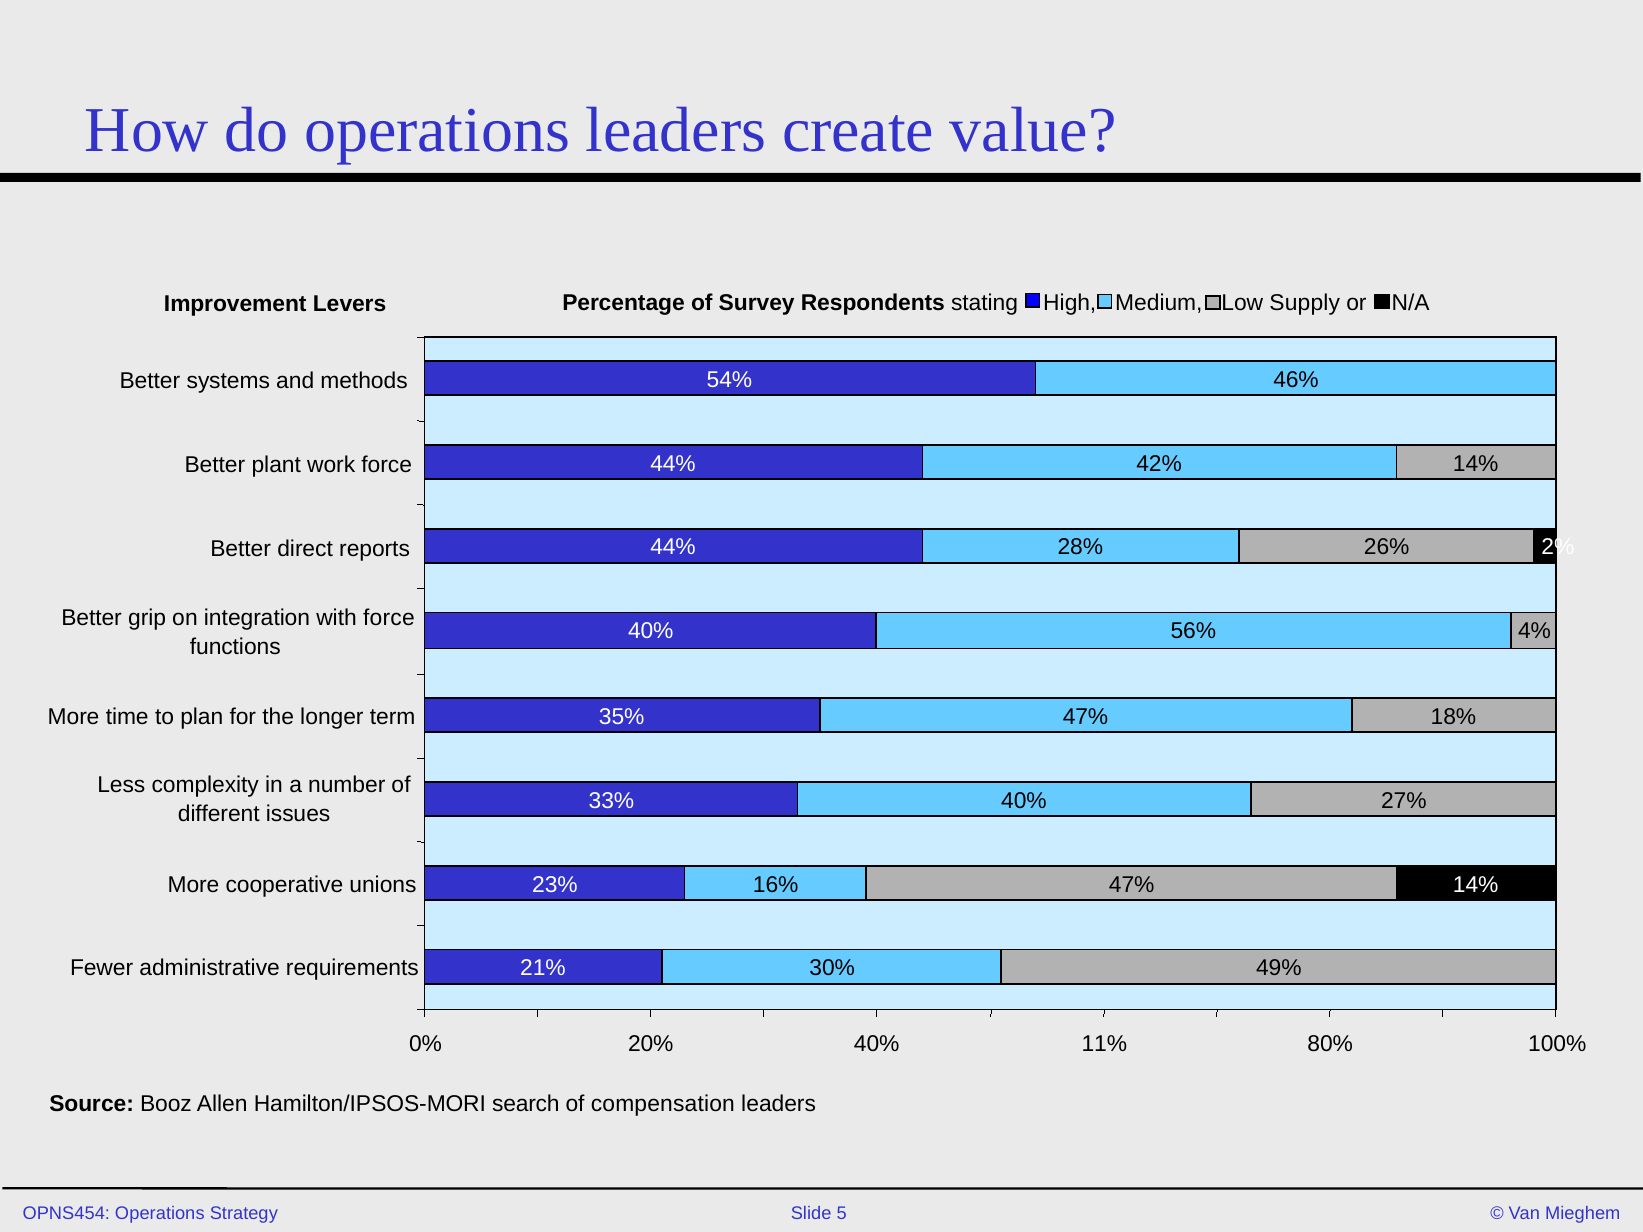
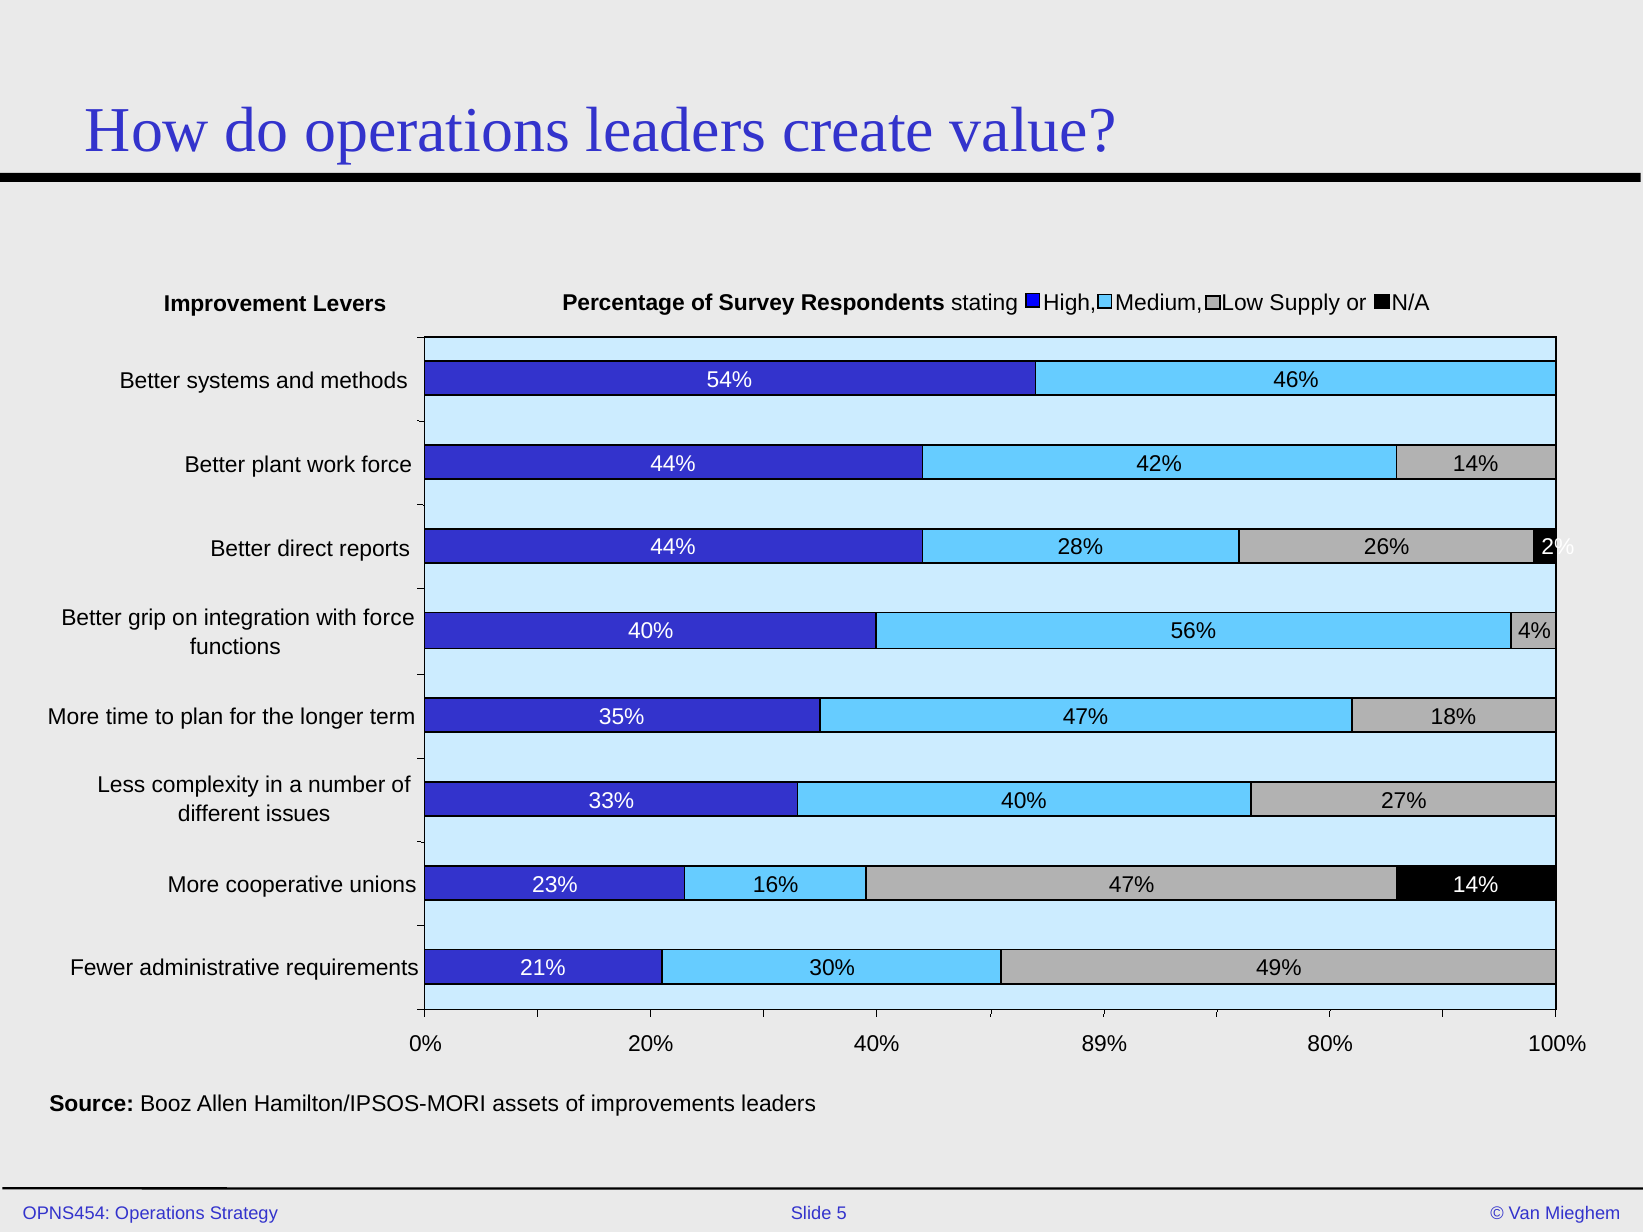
11%: 11% -> 89% (1104, 1044)
search: search -> assets (526, 1104)
compensation: compensation -> improvements (663, 1104)
